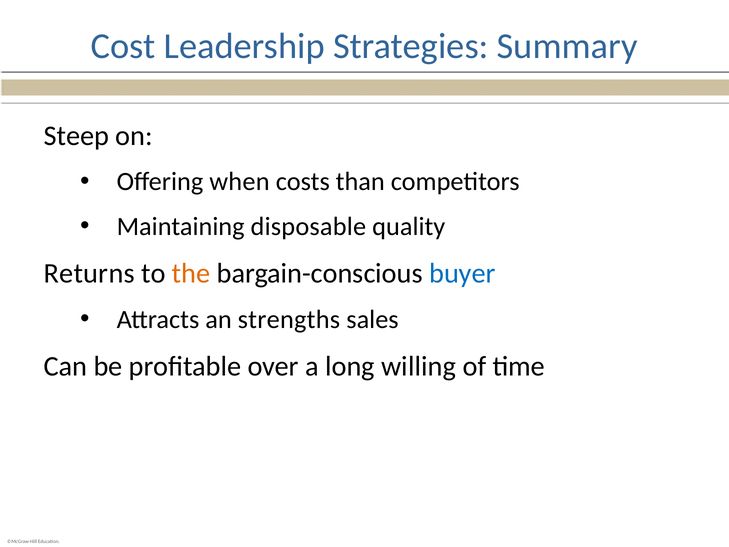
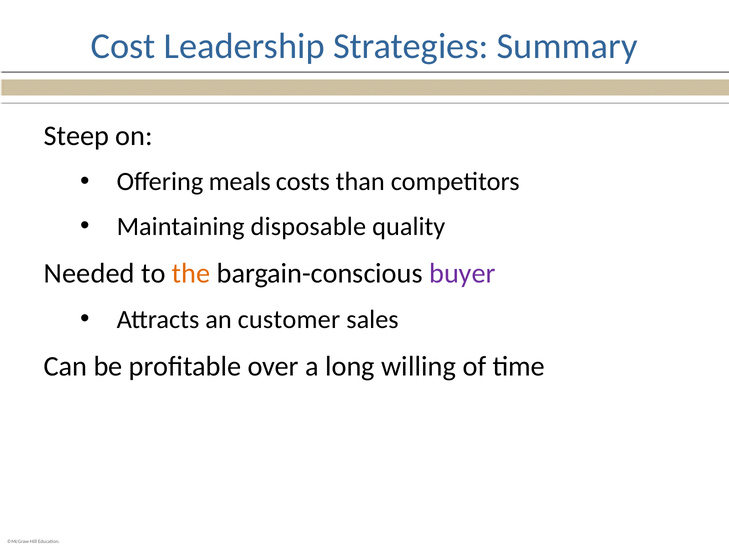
when: when -> meals (240, 182)
Returns: Returns -> Needed (89, 273)
buyer colour: blue -> purple (462, 273)
strengths: strengths -> customer (289, 319)
